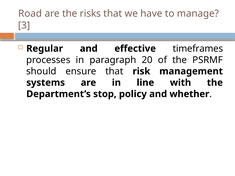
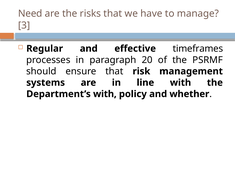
Road: Road -> Need (30, 14)
Department’s stop: stop -> with (105, 94)
